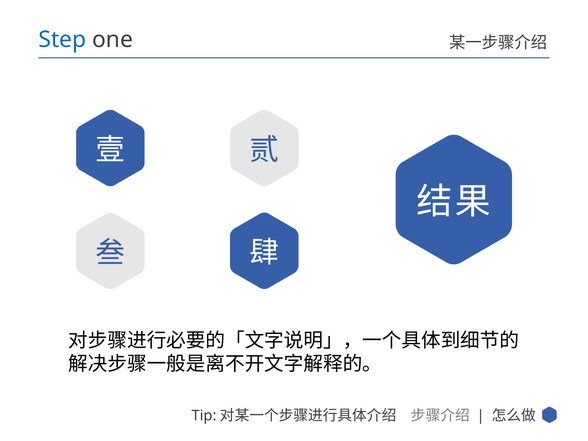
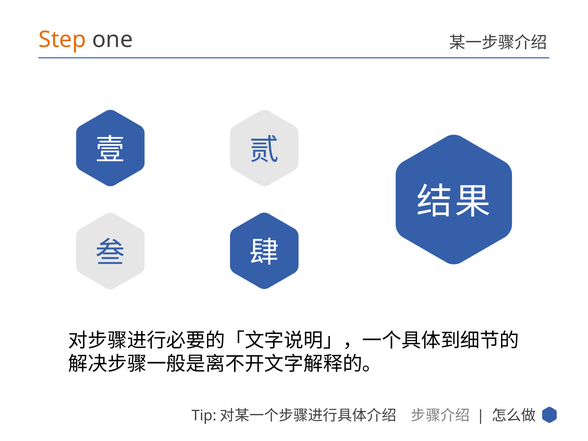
Step colour: blue -> orange (62, 39)
